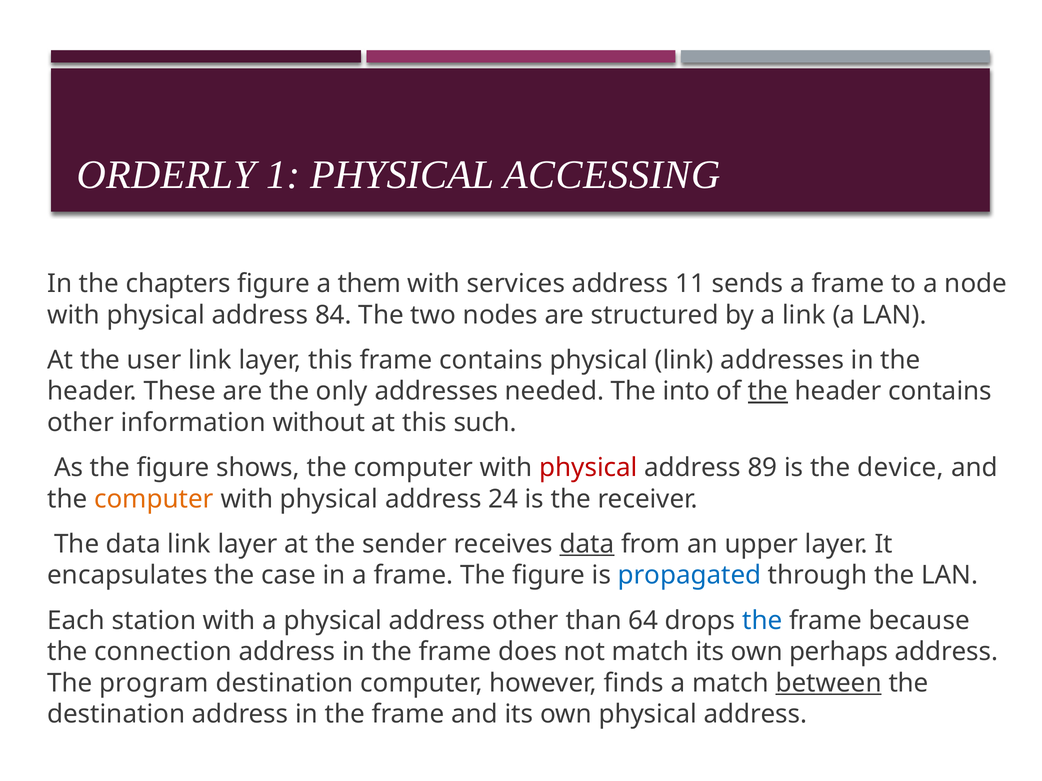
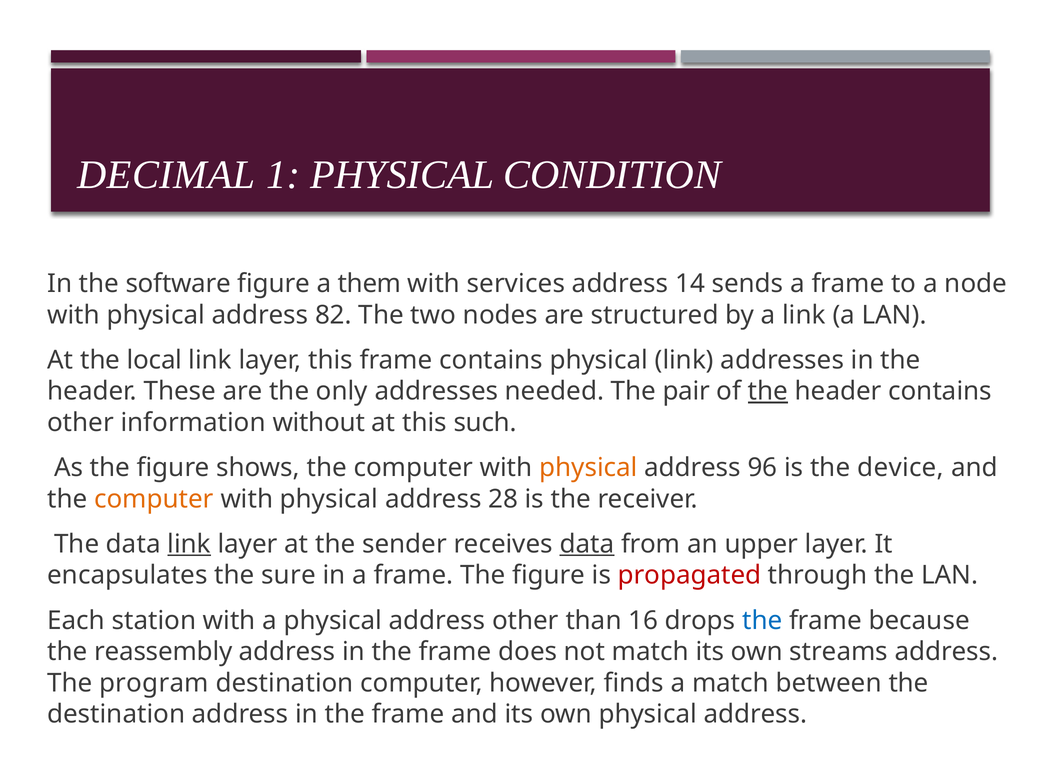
ORDERLY: ORDERLY -> DECIMAL (166, 175)
ACCESSING: ACCESSING -> CONDITION (612, 175)
chapters: chapters -> software (178, 284)
11: 11 -> 14 (690, 284)
84: 84 -> 82 (333, 315)
user: user -> local (154, 360)
into: into -> pair (686, 392)
physical colour: red -> orange (588, 468)
89: 89 -> 96 (762, 468)
24: 24 -> 28 (503, 499)
link underline: none -> present (189, 544)
case: case -> sure (289, 576)
propagated colour: blue -> red (689, 576)
64: 64 -> 16 (643, 621)
connection: connection -> reassembly (163, 652)
perhaps: perhaps -> streams (839, 652)
between underline: present -> none (829, 683)
